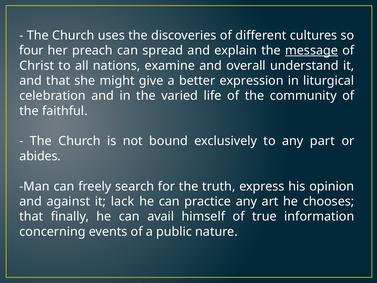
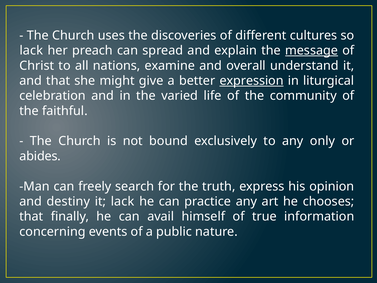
four: four -> lack (31, 50)
expression underline: none -> present (252, 81)
part: part -> only (322, 141)
against: against -> destiny (68, 201)
